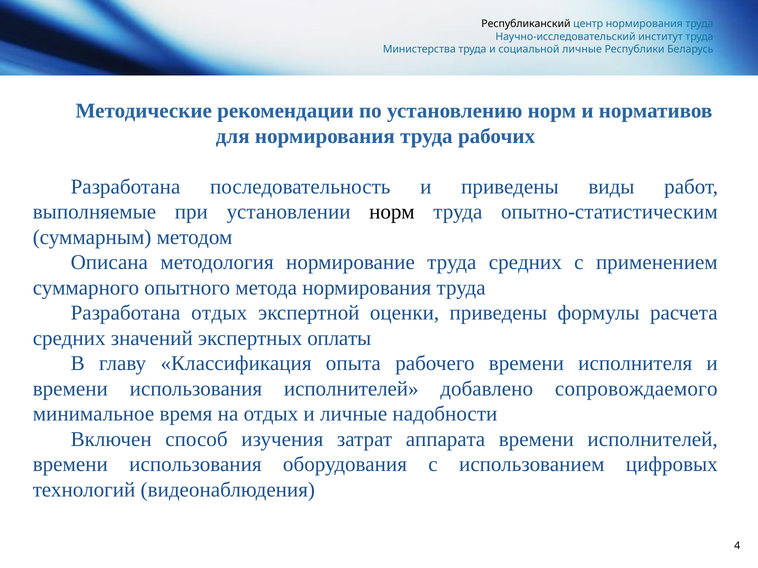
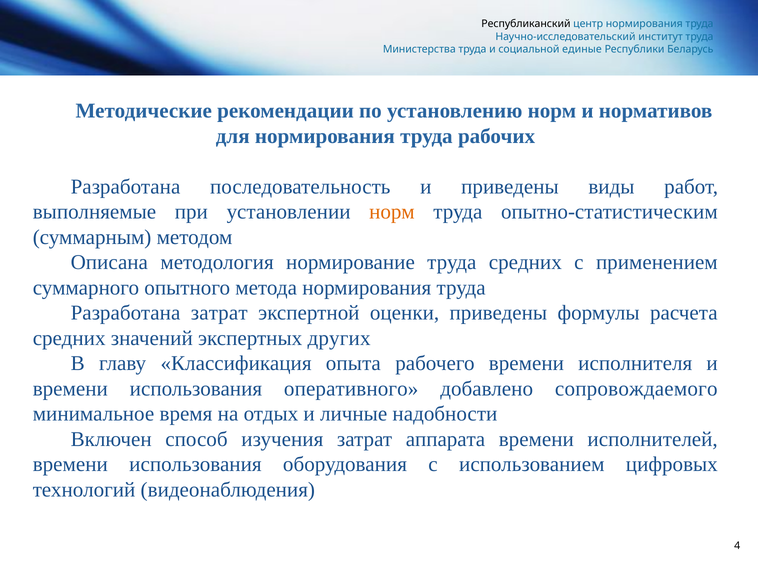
социальной личные: личные -> единые (582, 49)
норм colour: black -> orange (392, 212)
Разработана отдых: отдых -> затрат (219, 313)
оплаты: оплаты -> других (339, 339)
использования исполнителей: исполнителей -> оперативного (351, 389)
